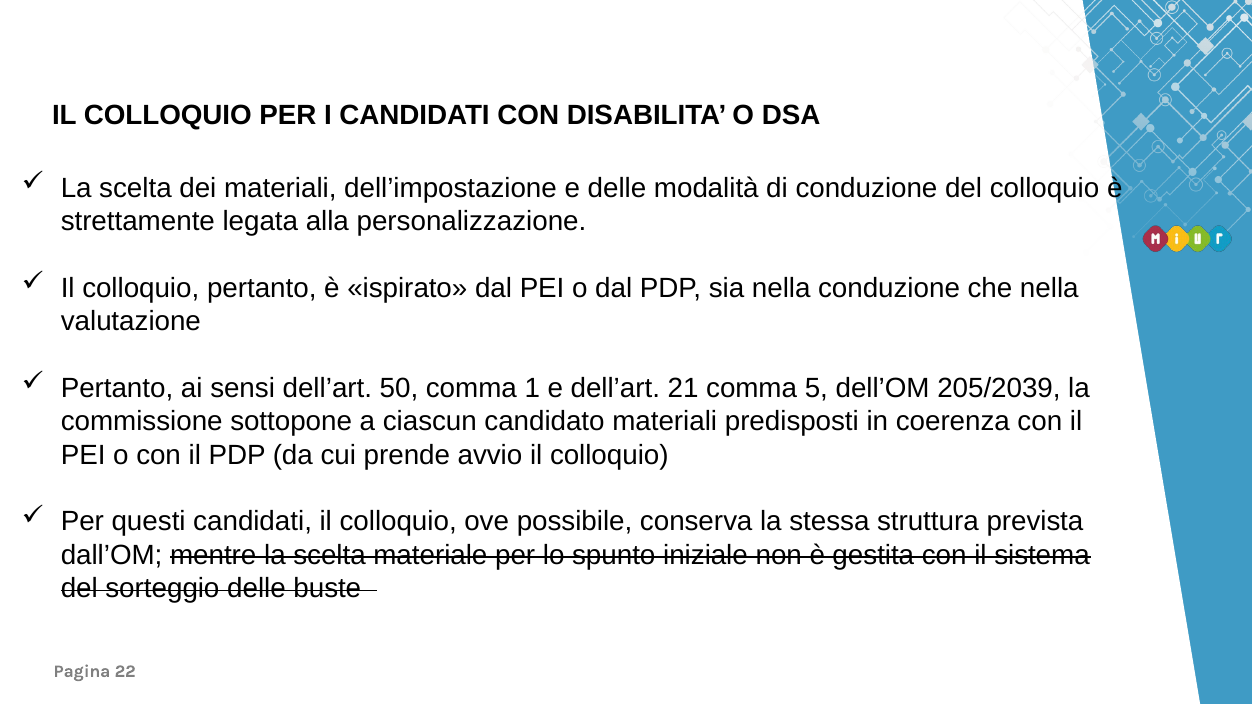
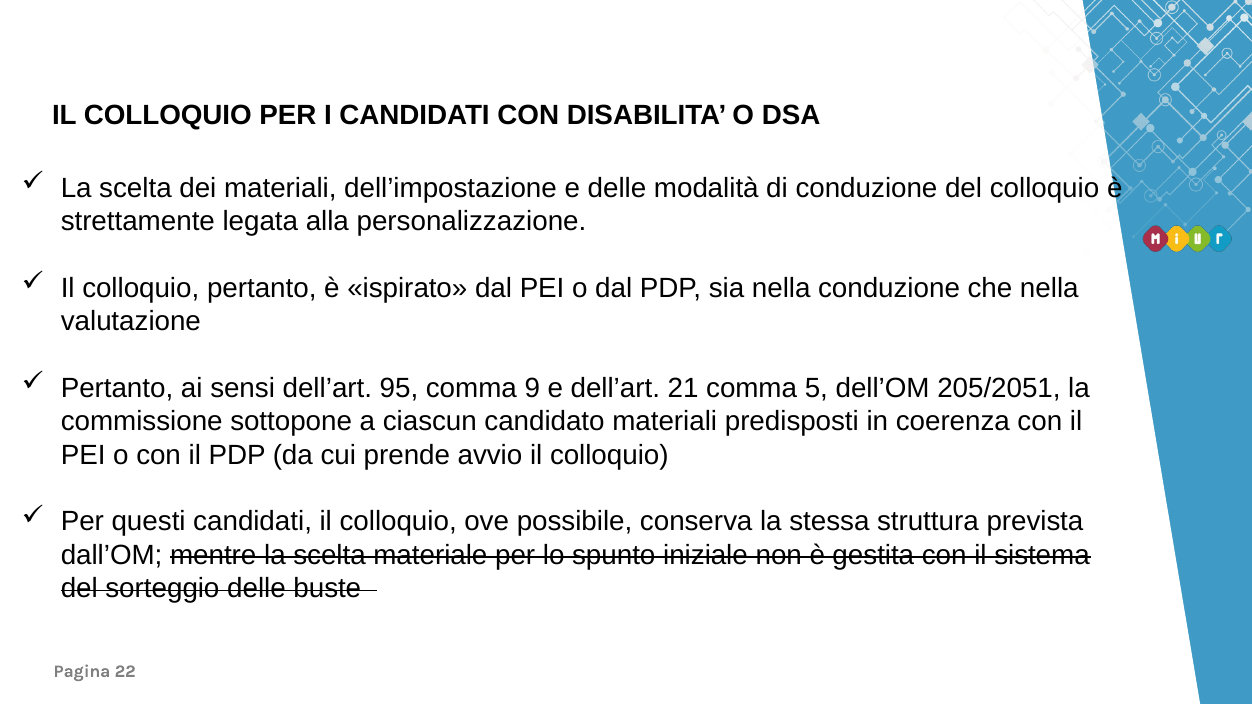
50: 50 -> 95 (399, 388)
1: 1 -> 9 (532, 388)
205/2039: 205/2039 -> 205/2051 (999, 388)
